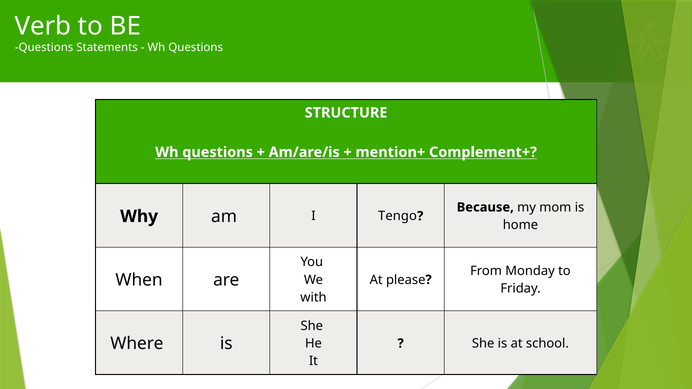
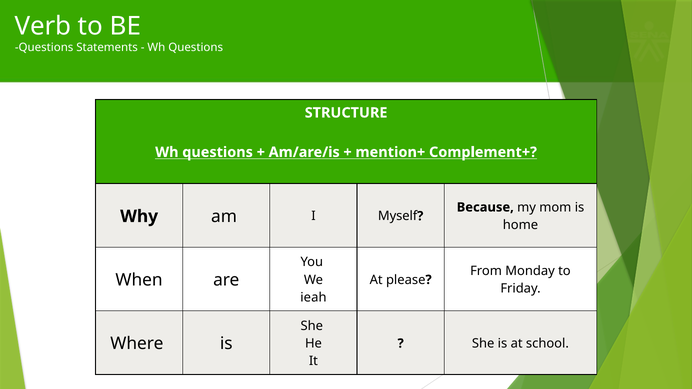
Tengo: Tengo -> Myself (398, 216)
with: with -> ieah (313, 298)
